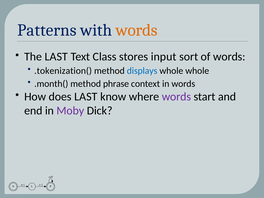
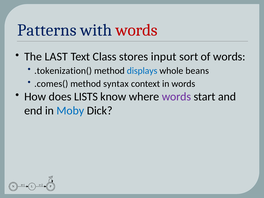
words colour: orange -> red (137, 30)
whole whole: whole -> beans (197, 71)
.month(: .month( -> .comes( (51, 84)
phrase: phrase -> syntax (116, 84)
does LAST: LAST -> LISTS (86, 97)
Moby colour: purple -> blue (70, 111)
